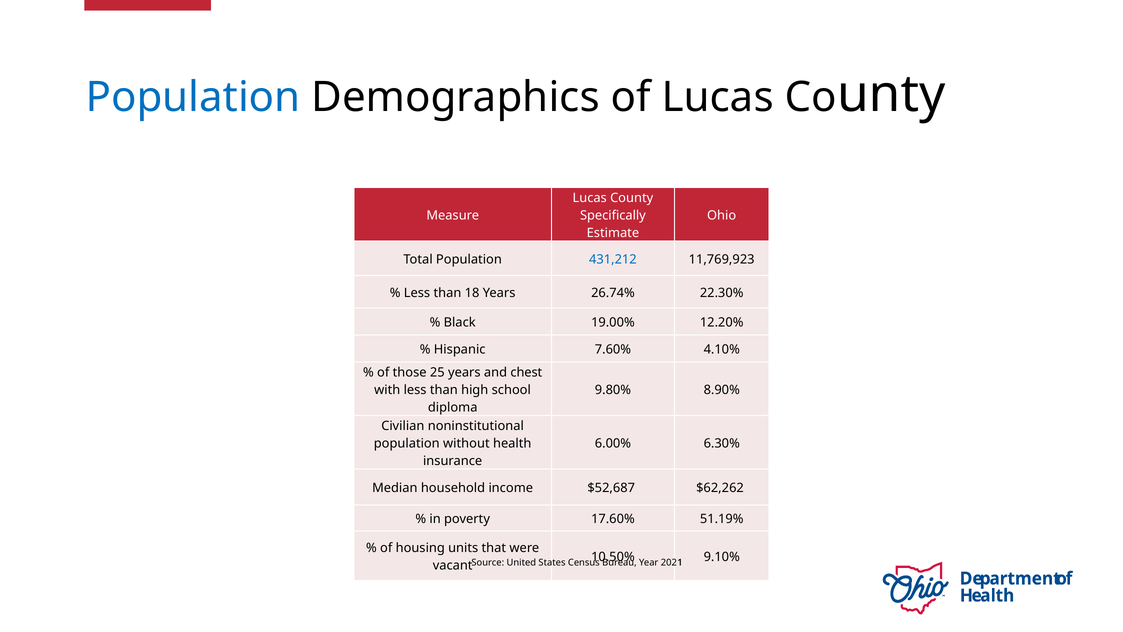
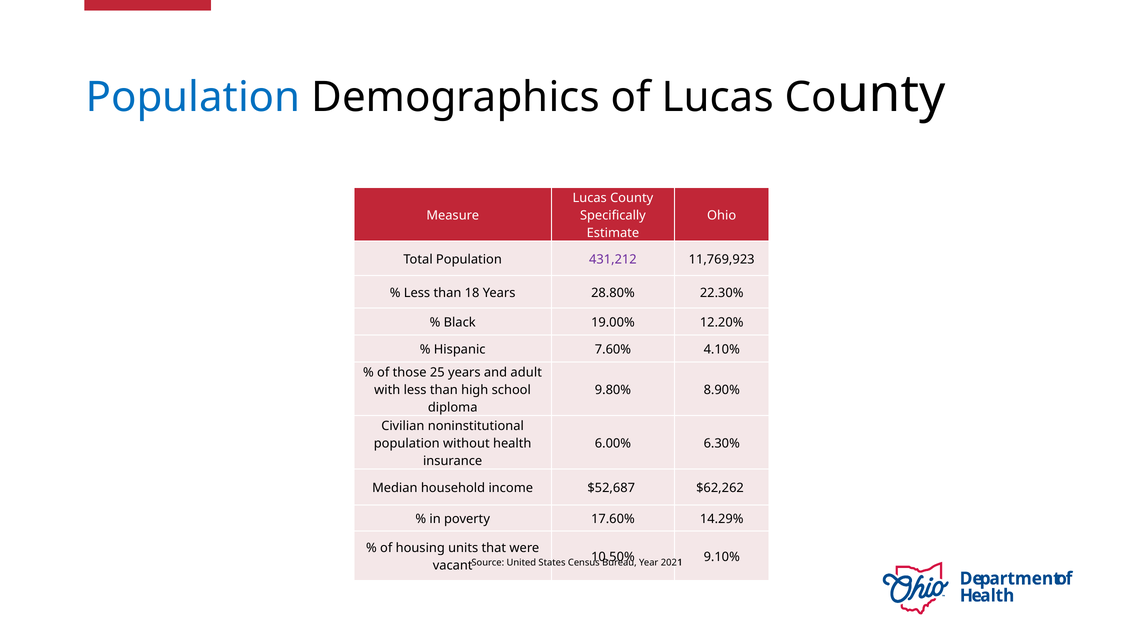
431,212 colour: blue -> purple (613, 259)
26.74%: 26.74% -> 28.80% (613, 293)
chest: chest -> adult (526, 372)
51.19%: 51.19% -> 14.29% (722, 519)
